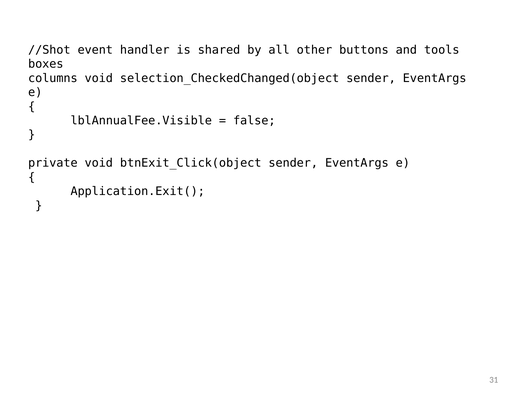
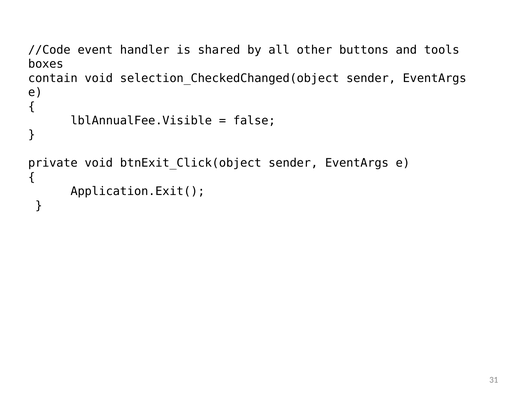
//Shot: //Shot -> //Code (49, 50)
columns: columns -> contain (53, 78)
